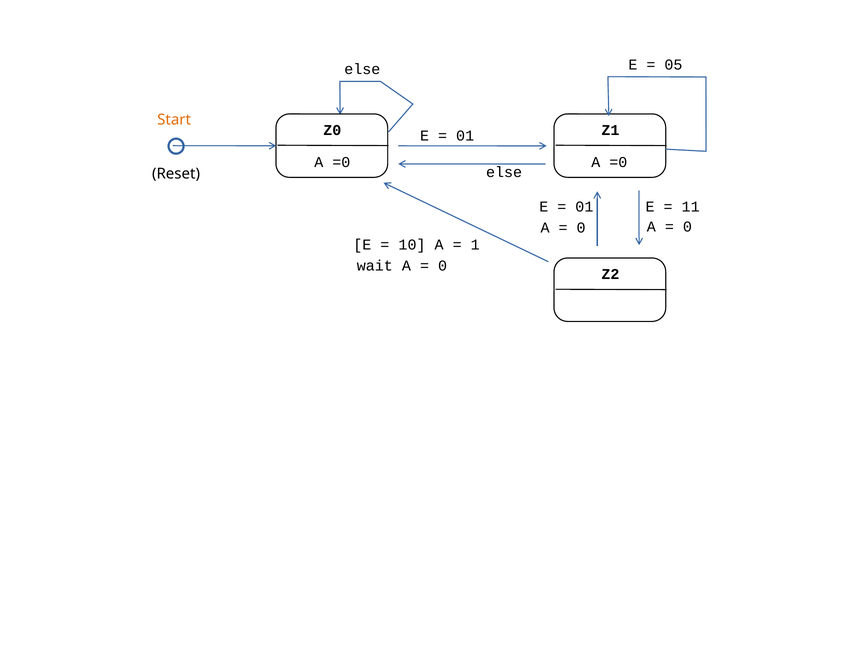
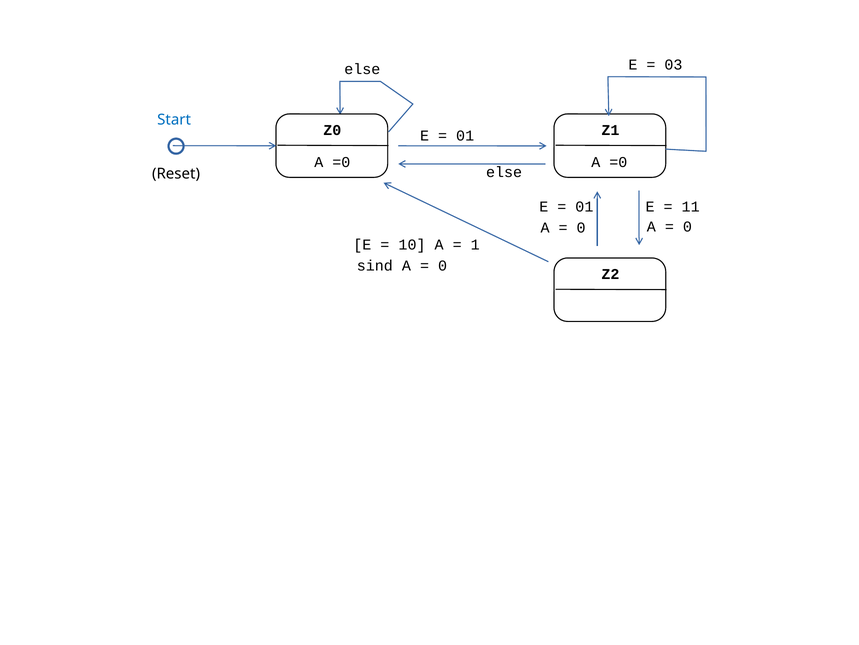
05: 05 -> 03 (673, 65)
Start colour: orange -> blue (174, 119)
wait: wait -> sind (375, 266)
